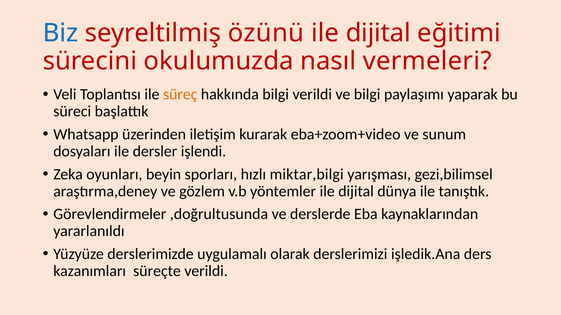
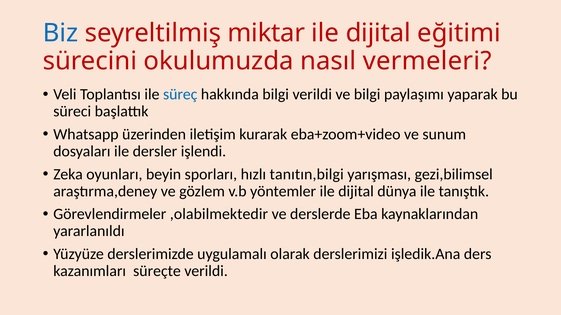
özünü: özünü -> miktar (266, 33)
süreç colour: orange -> blue (180, 95)
miktar,bilgi: miktar,bilgi -> tanıtın,bilgi (307, 174)
,doğrultusunda: ,doğrultusunda -> ,olabilmektedir (219, 214)
